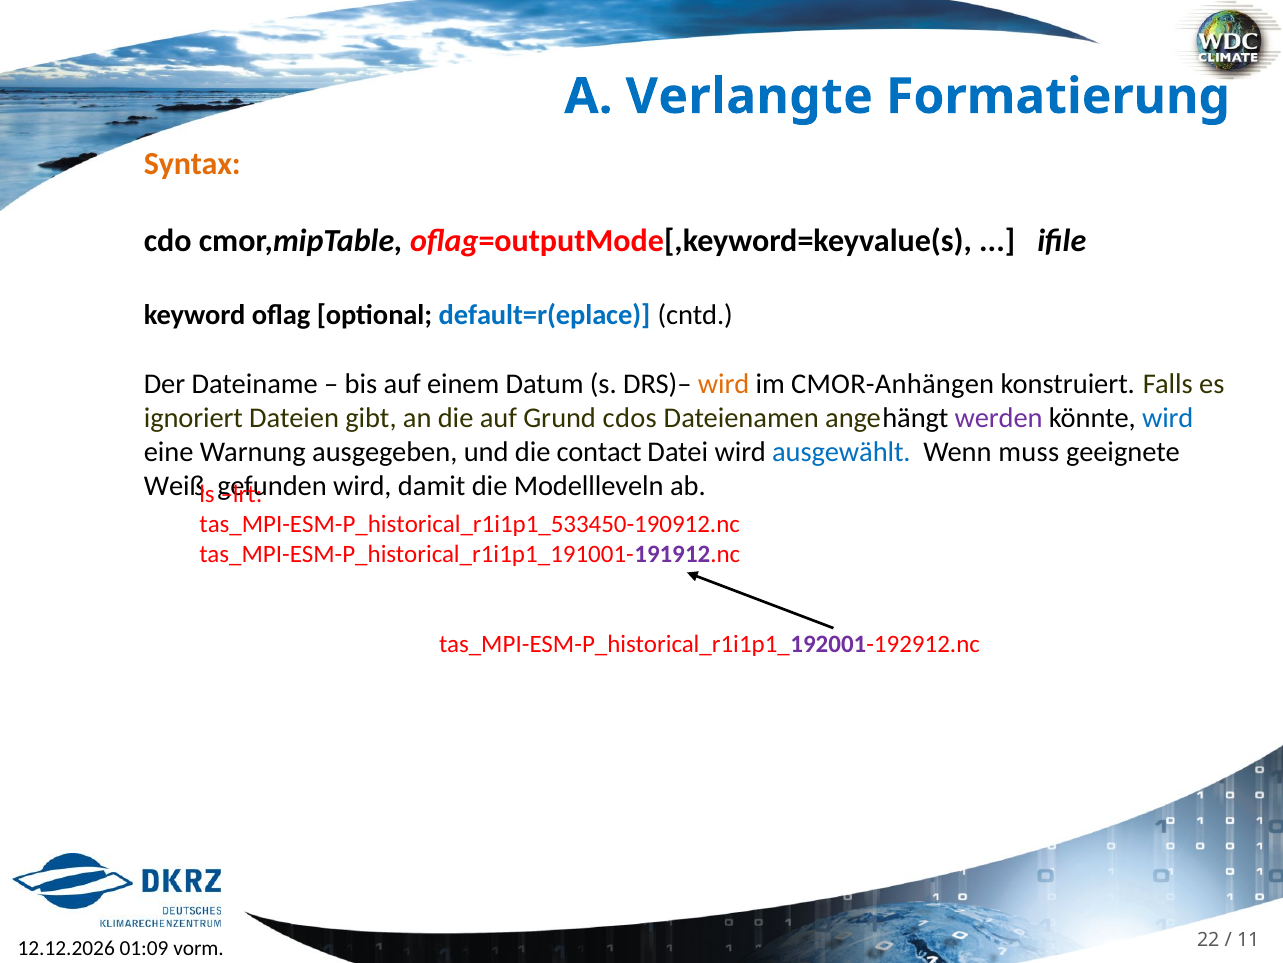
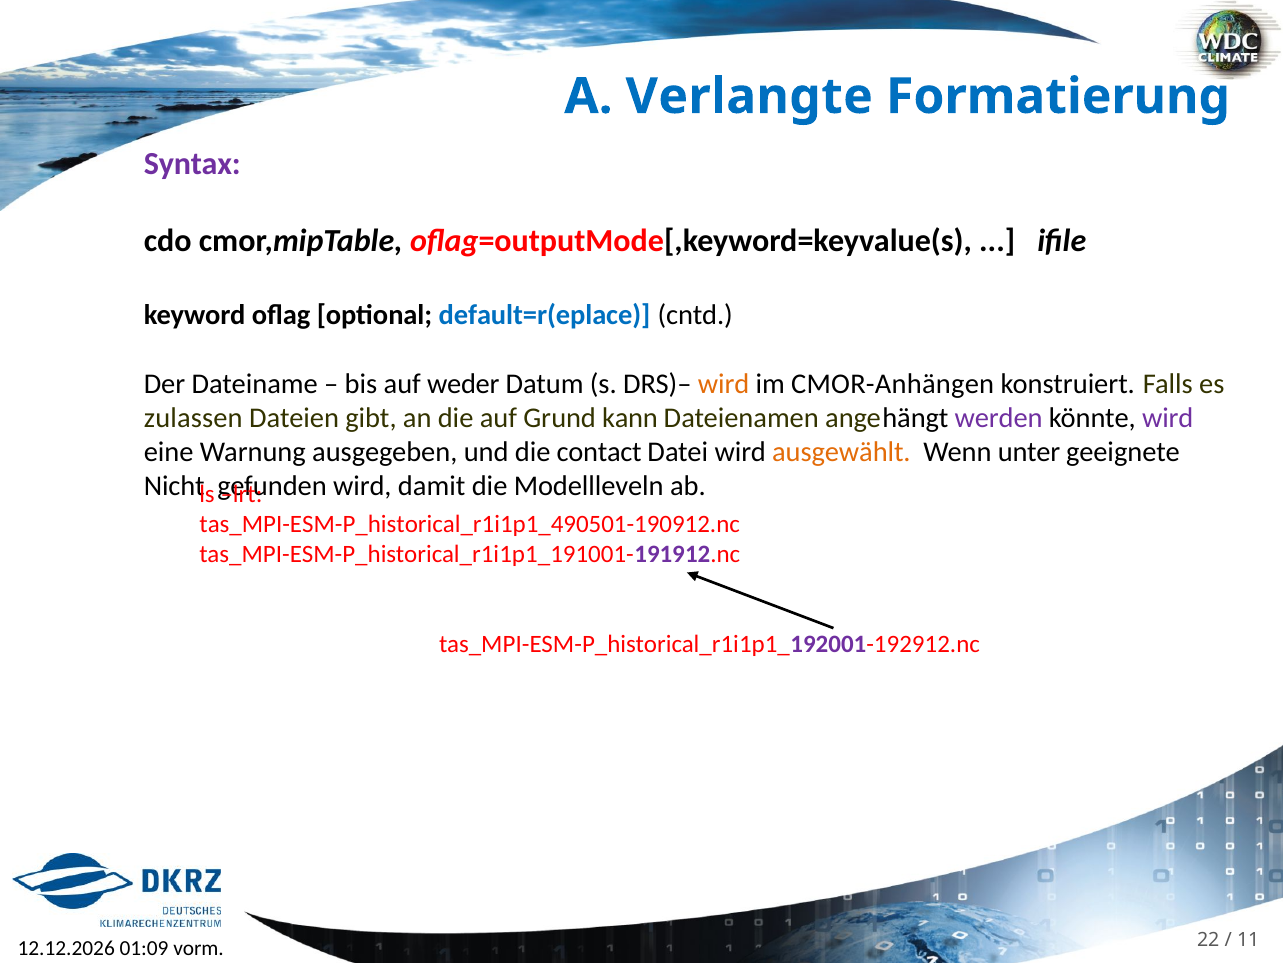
Syntax colour: orange -> purple (192, 163)
einem: einem -> weder (463, 383)
ignoriert: ignoriert -> zulassen (193, 418)
cdos: cdos -> kann (630, 418)
wird colour: blue -> purple (1168, 418)
ausgewählt colour: blue -> orange (841, 452)
muss: muss -> unter (1029, 452)
Weiß: Weiß -> Nicht (174, 486)
tas_MPI-ESM-P_historical_r1i1p1_533450-190912.nc: tas_MPI-ESM-P_historical_r1i1p1_533450-190912.nc -> tas_MPI-ESM-P_historical_r1i1p1_490501-190912.nc (470, 524)
